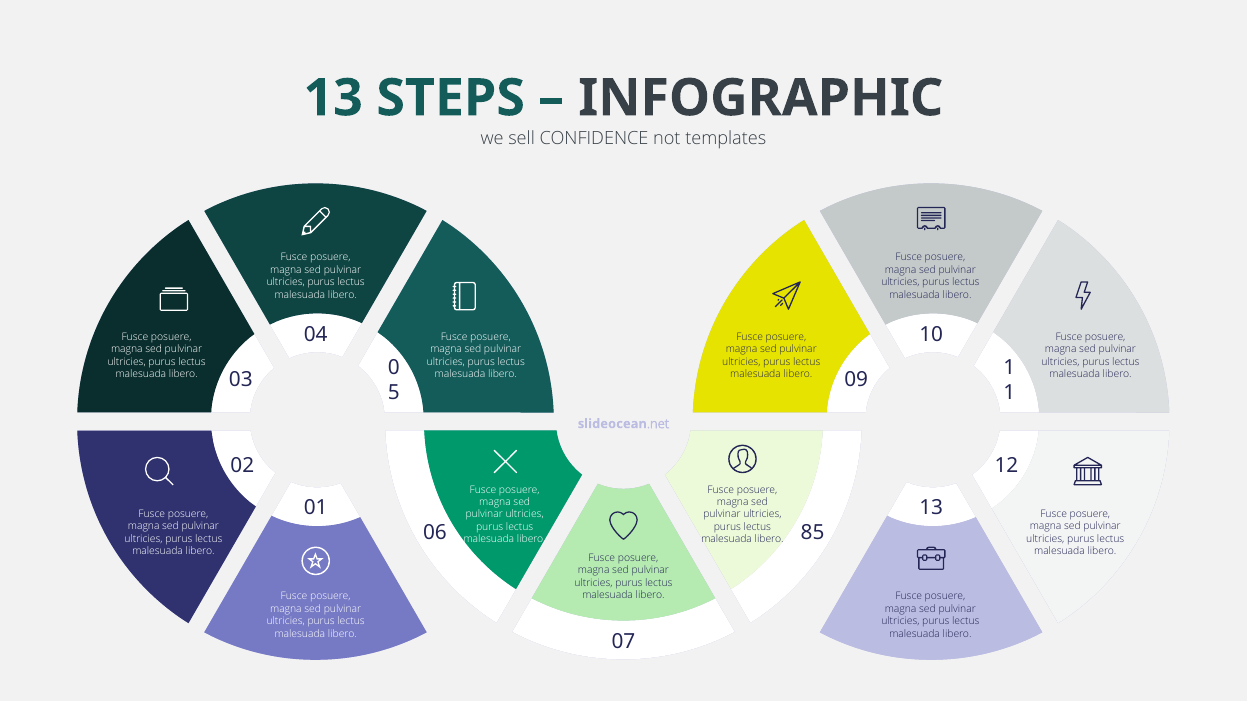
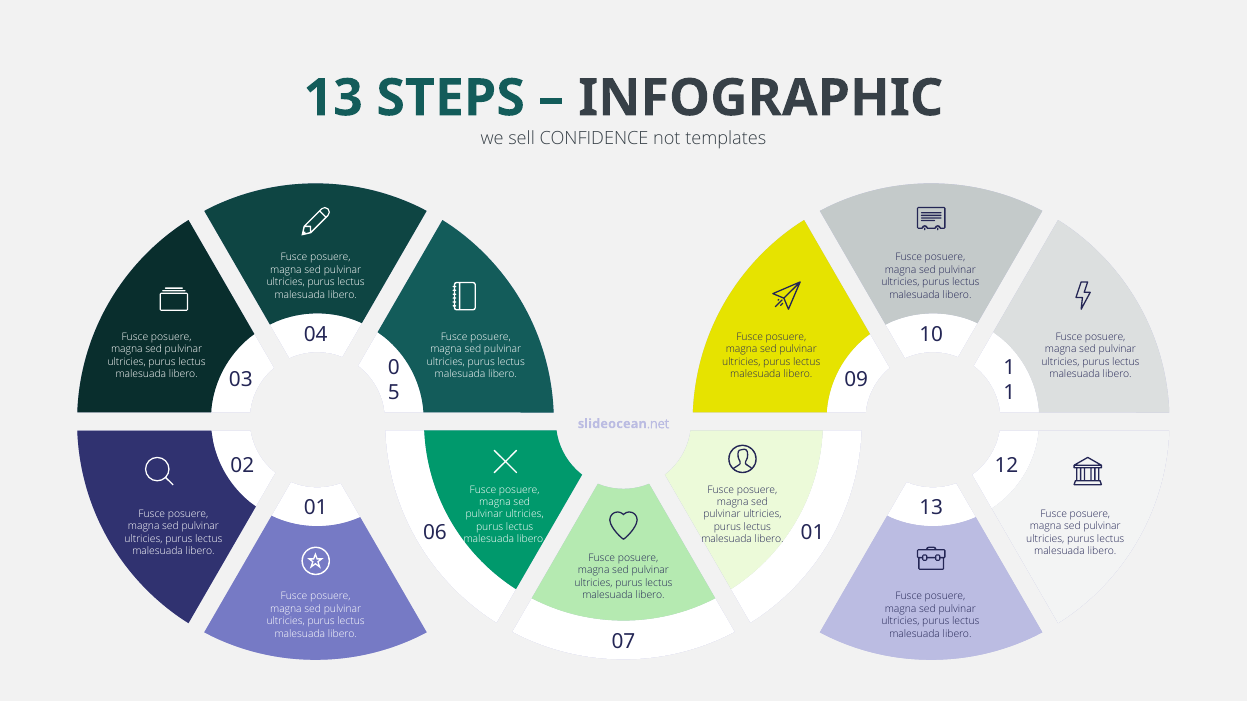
06 85: 85 -> 01 (813, 533)
